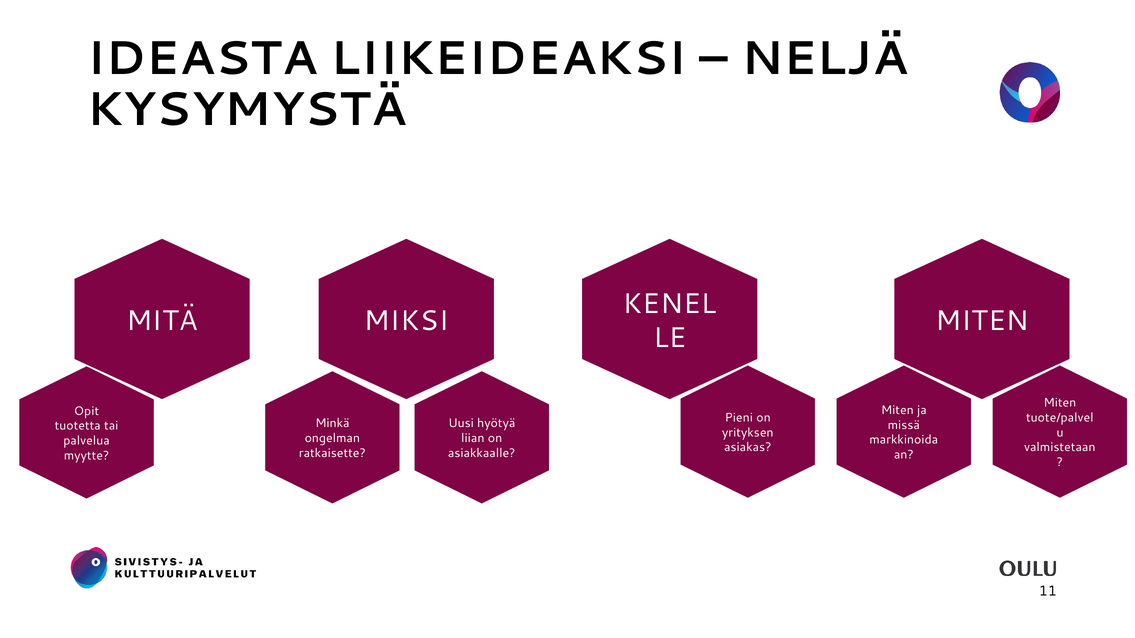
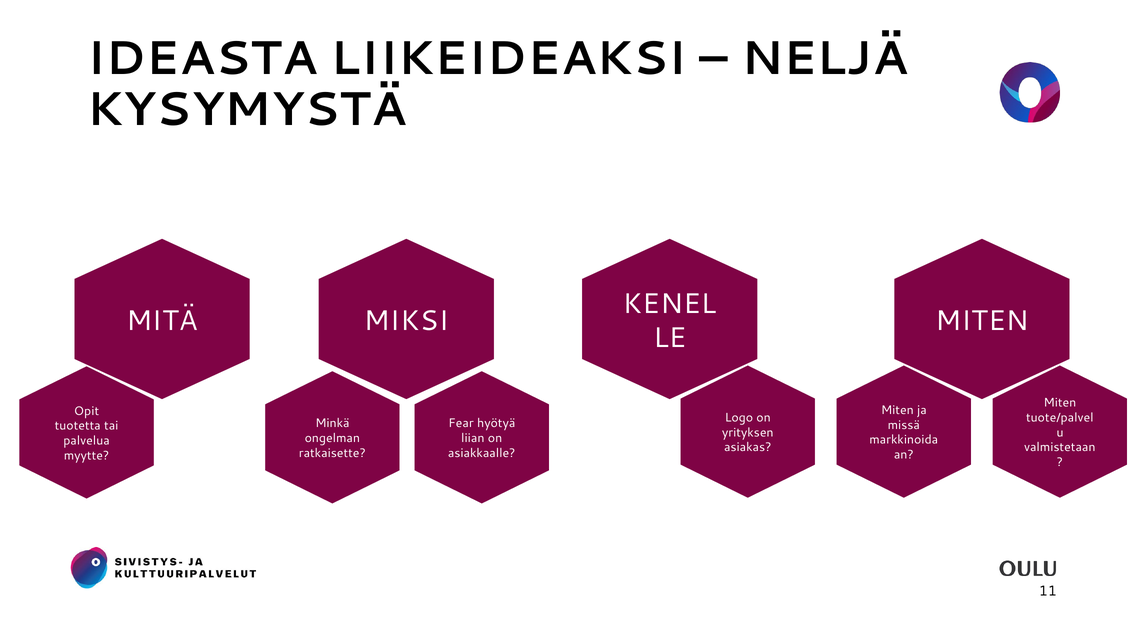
Pieni: Pieni -> Logo (739, 418)
Uusi: Uusi -> Fear (461, 424)
